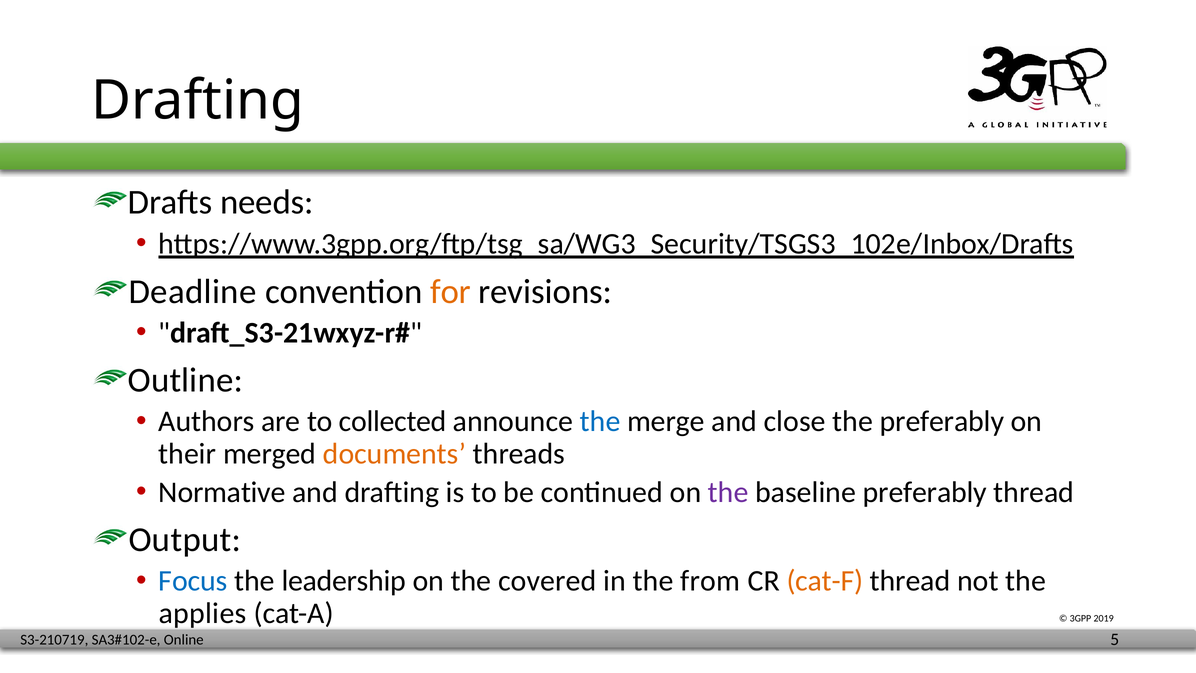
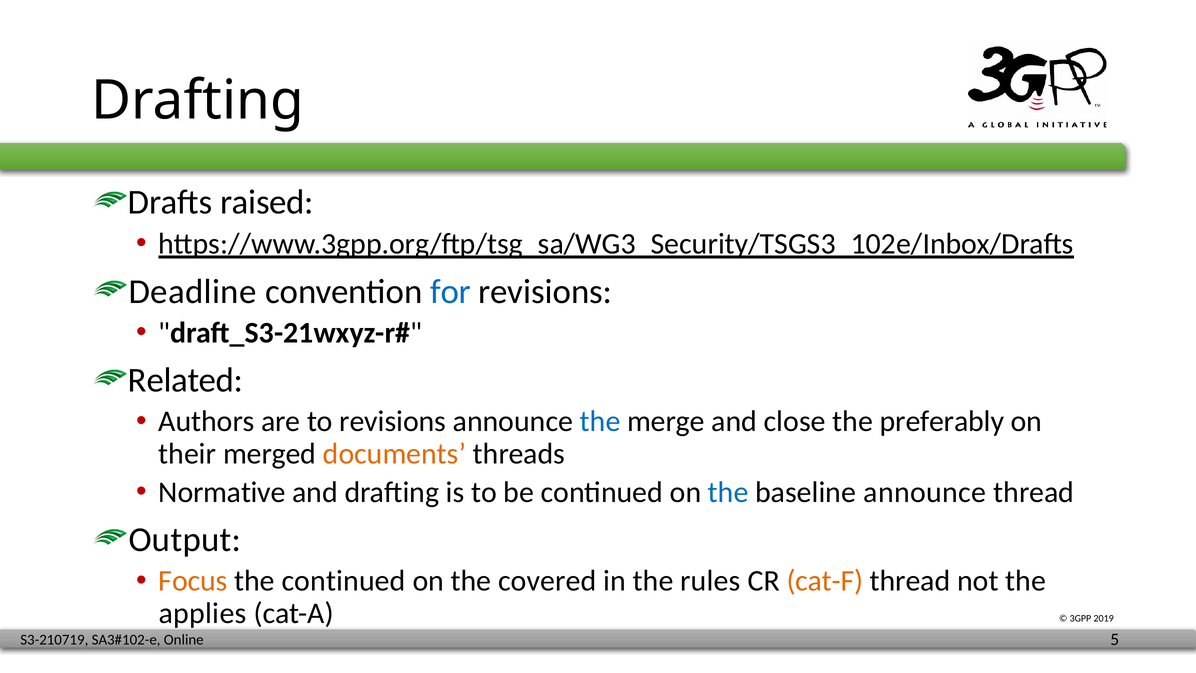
needs: needs -> raised (267, 202)
for colour: orange -> blue (451, 291)
Outline: Outline -> Related (186, 380)
to collected: collected -> revisions (393, 421)
the colour: purple -> blue (728, 492)
baseline preferably: preferably -> announce (925, 492)
Focus colour: blue -> orange (193, 581)
the leadership: leadership -> continued (344, 581)
from: from -> rules (710, 581)
